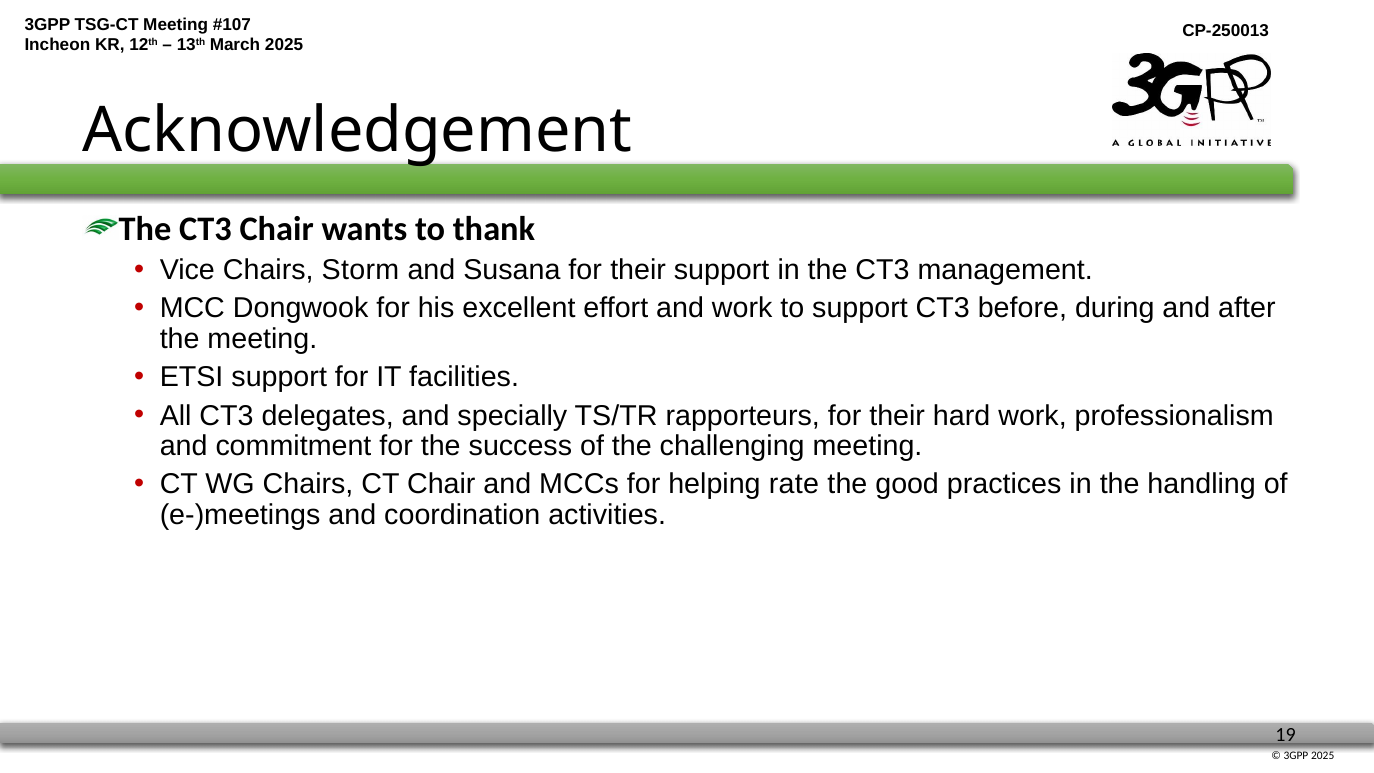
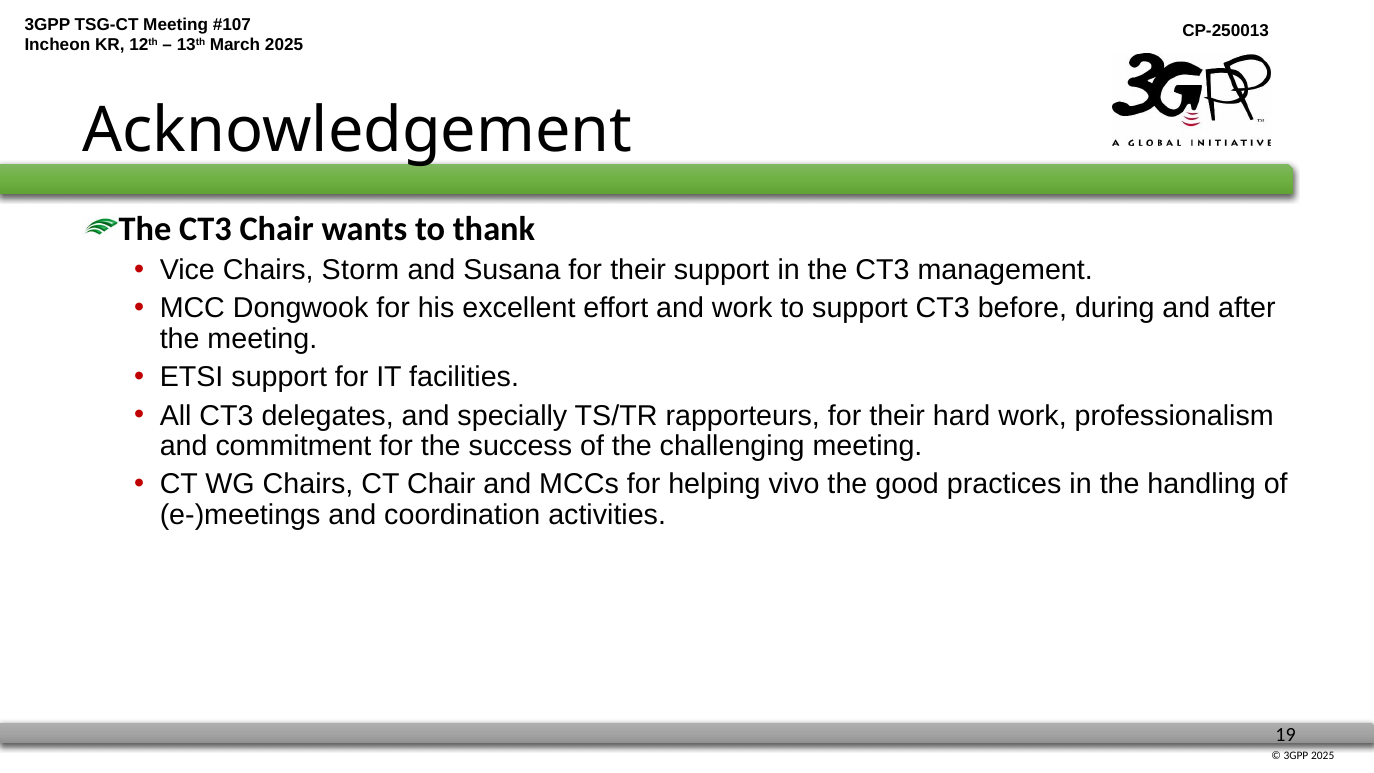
rate: rate -> vivo (794, 484)
